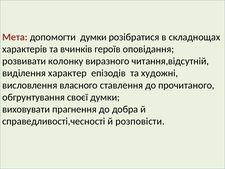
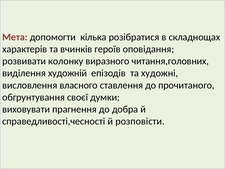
допомогти думки: думки -> кілька (93, 37)
читання,відсутній: читання,відсутній -> читання,головних (170, 61)
характер: характер -> художній (67, 73)
